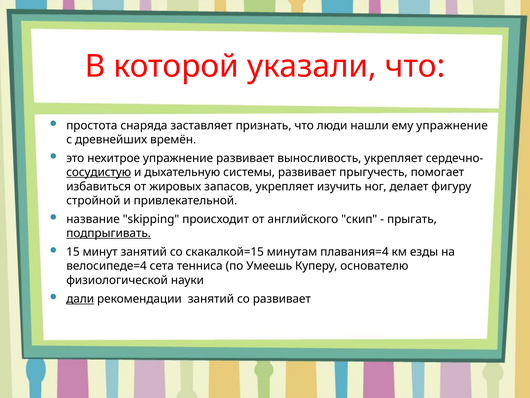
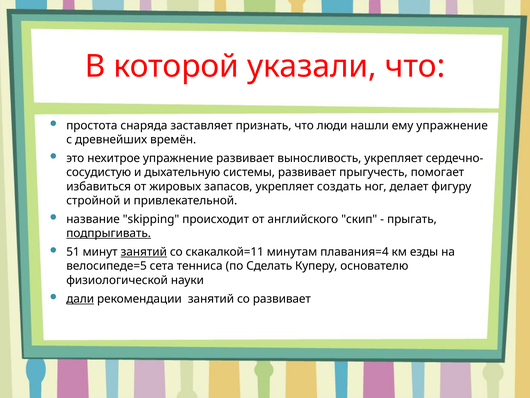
сосудистую underline: present -> none (99, 172)
изучить: изучить -> создать (339, 186)
15: 15 -> 51 (73, 252)
занятий underline: none -> present (144, 252)
скакалкой=15: скакалкой=15 -> скакалкой=11 (225, 252)
велосипеде=4: велосипеде=4 -> велосипеде=5 (107, 266)
Умеешь: Умеешь -> Сделать (269, 266)
